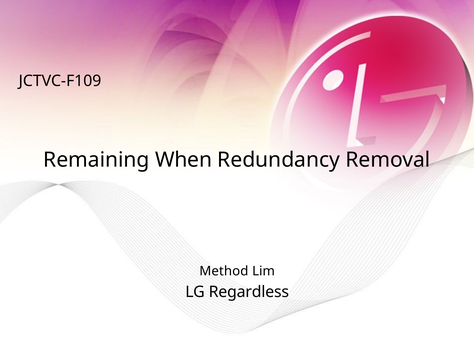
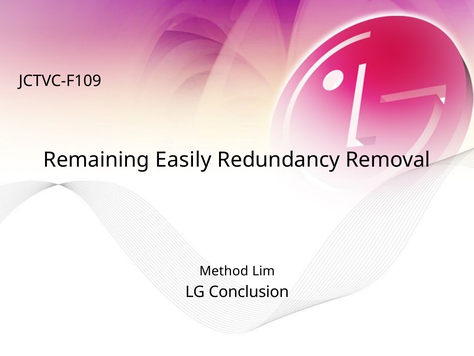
When: When -> Easily (183, 160)
Regardless: Regardless -> Conclusion (249, 292)
